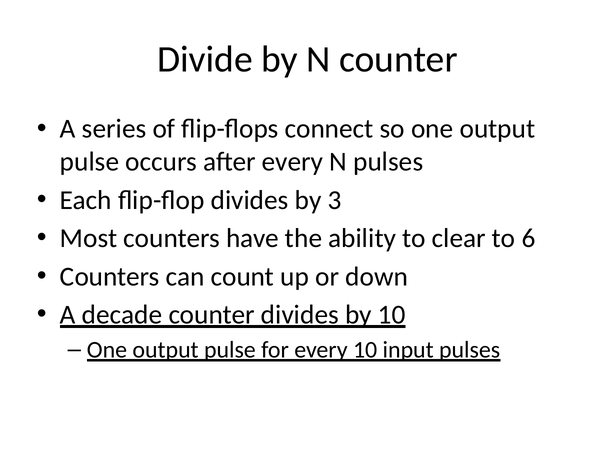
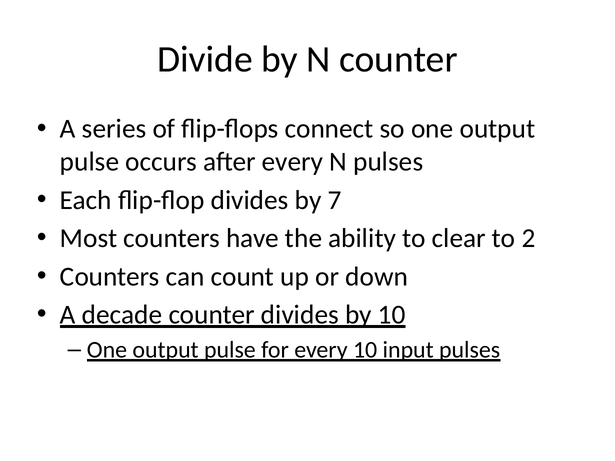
3: 3 -> 7 (335, 200)
6: 6 -> 2 (528, 238)
